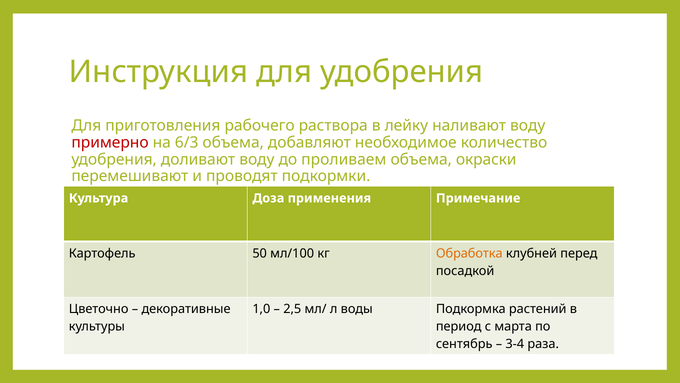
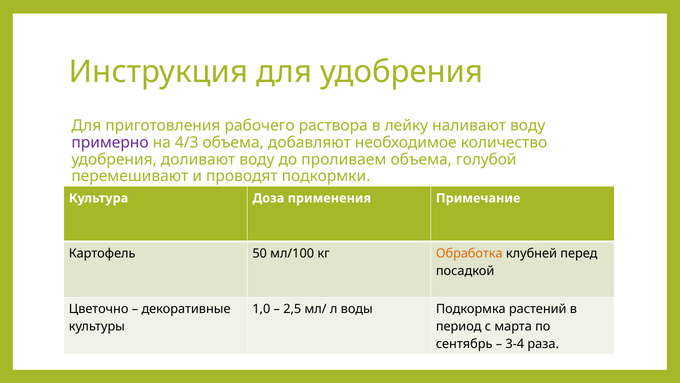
примерно colour: red -> purple (110, 142)
6/3: 6/3 -> 4/3 (187, 142)
окраски: окраски -> голубой (486, 159)
